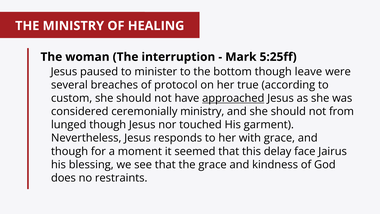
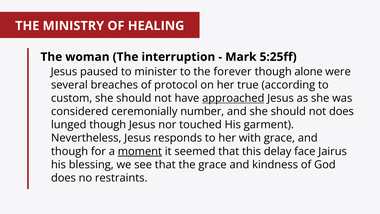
bottom: bottom -> forever (233, 72)
leave: leave -> alone (309, 72)
ceremonially ministry: ministry -> number (202, 112)
not from: from -> does (341, 112)
moment underline: none -> present (140, 152)
